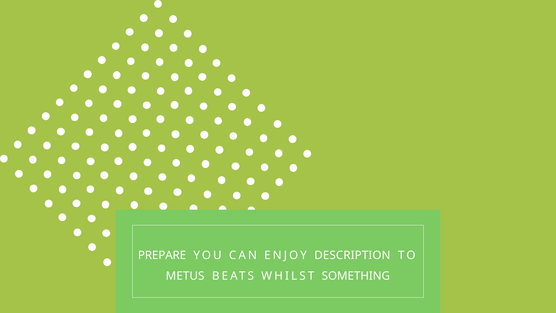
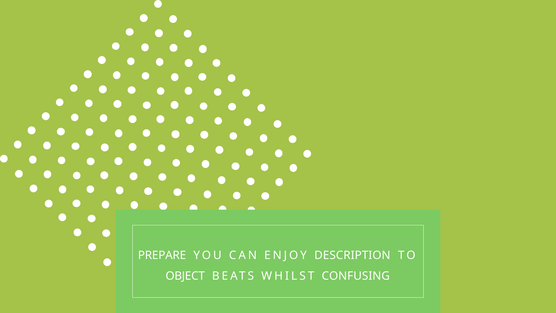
METUS: METUS -> OBJECT (185, 276)
SOMETHING: SOMETHING -> CONFUSING (356, 276)
